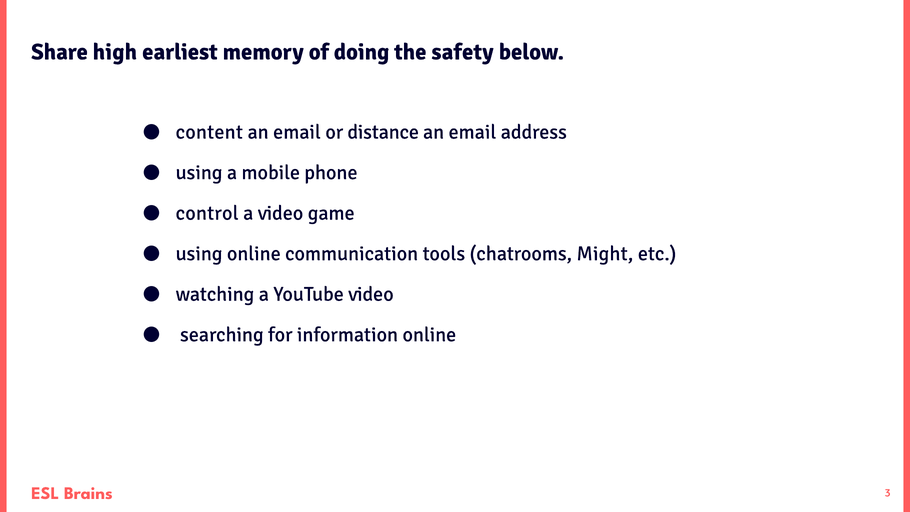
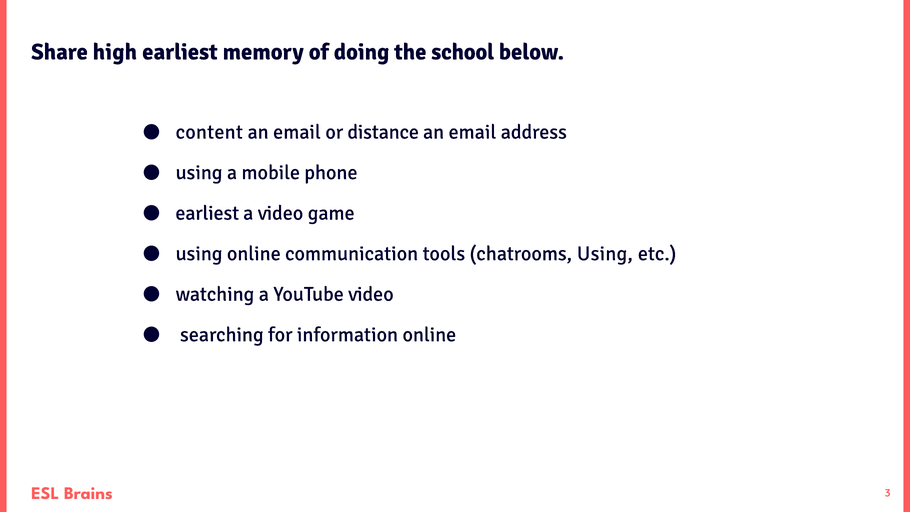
safety: safety -> school (463, 52)
control: control -> earliest (207, 213)
chatrooms Might: Might -> Using (605, 254)
